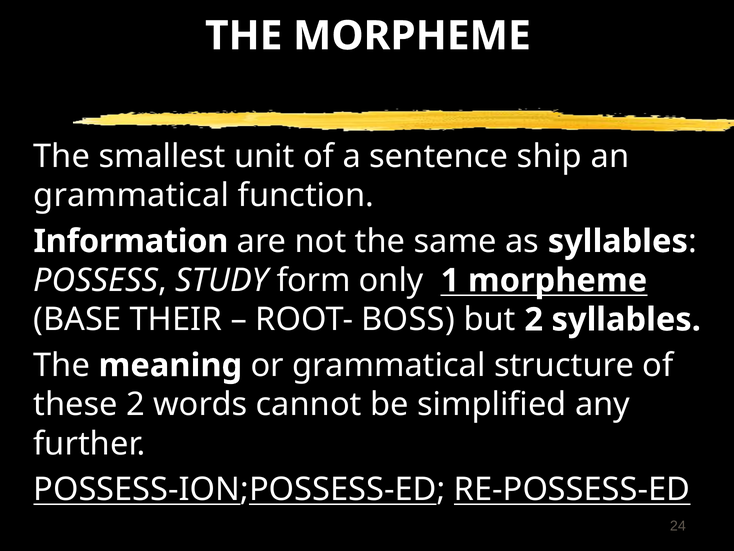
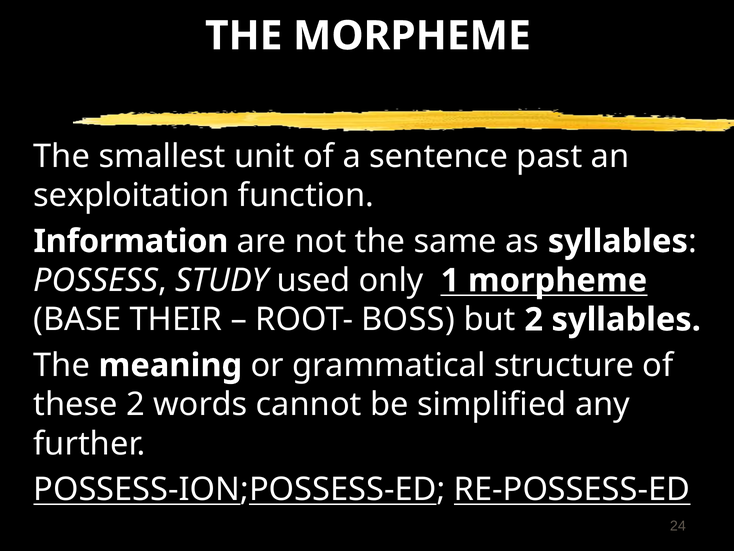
ship: ship -> past (549, 156)
grammatical: grammatical -> sexploitation (131, 195)
form: form -> used (313, 280)
